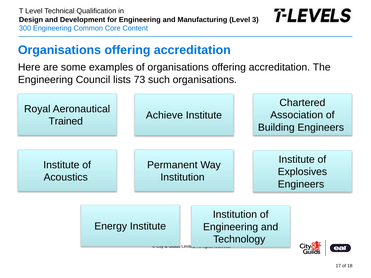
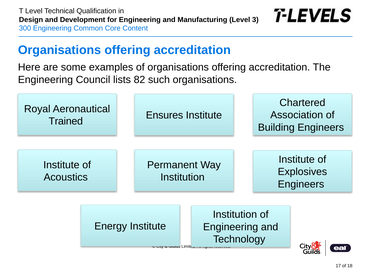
73: 73 -> 82 (139, 80)
Achieve: Achieve -> Ensures (165, 115)
